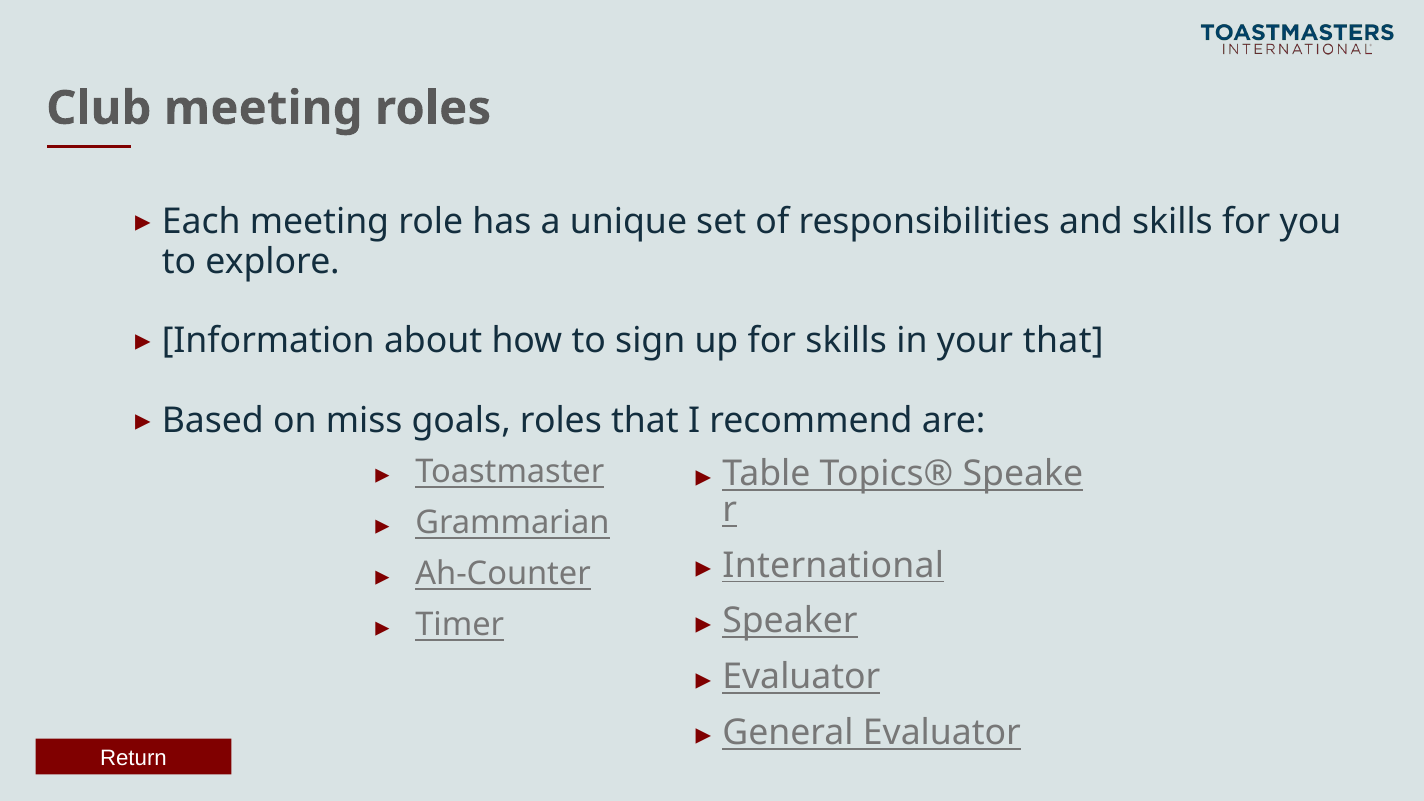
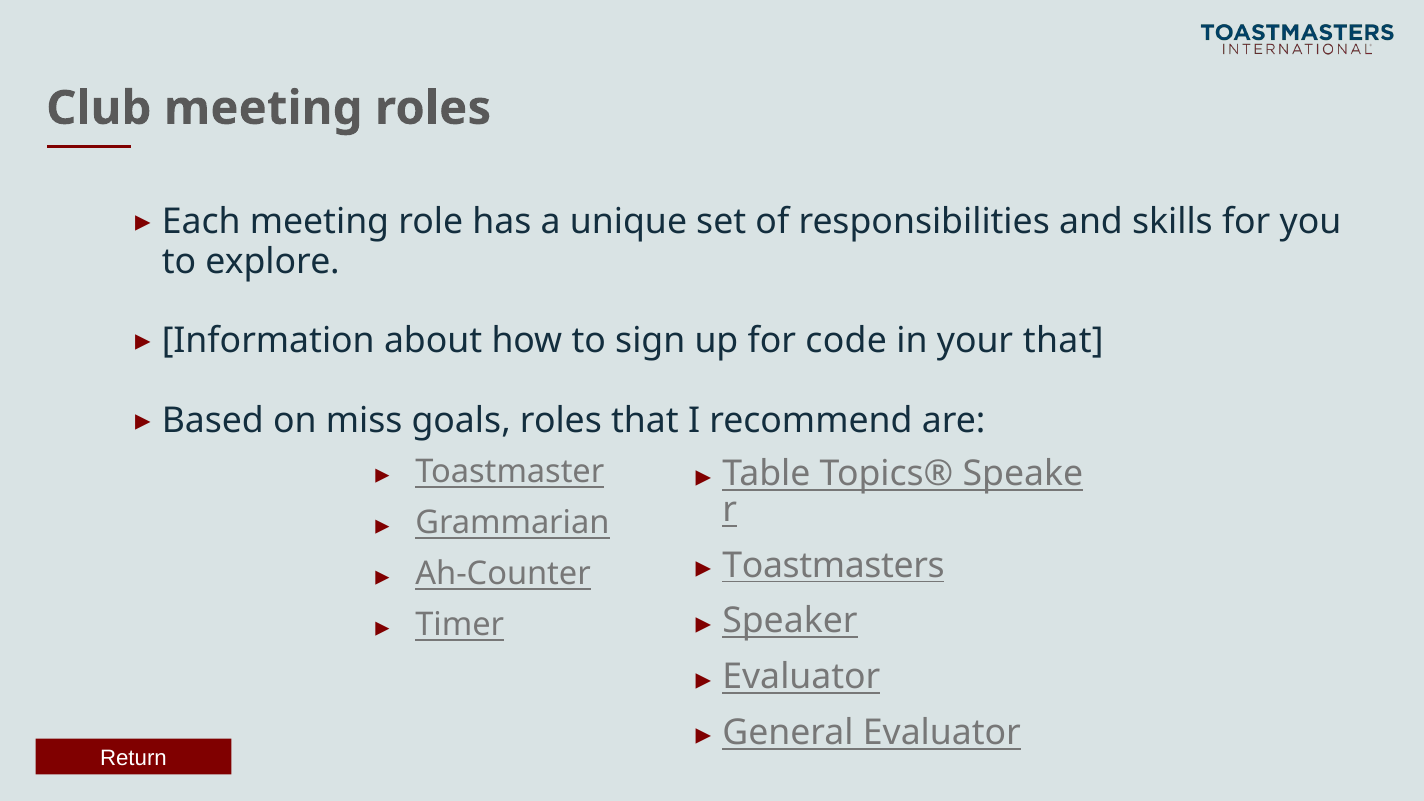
for skills: skills -> code (846, 341)
International: International -> Toastmasters (834, 565)
